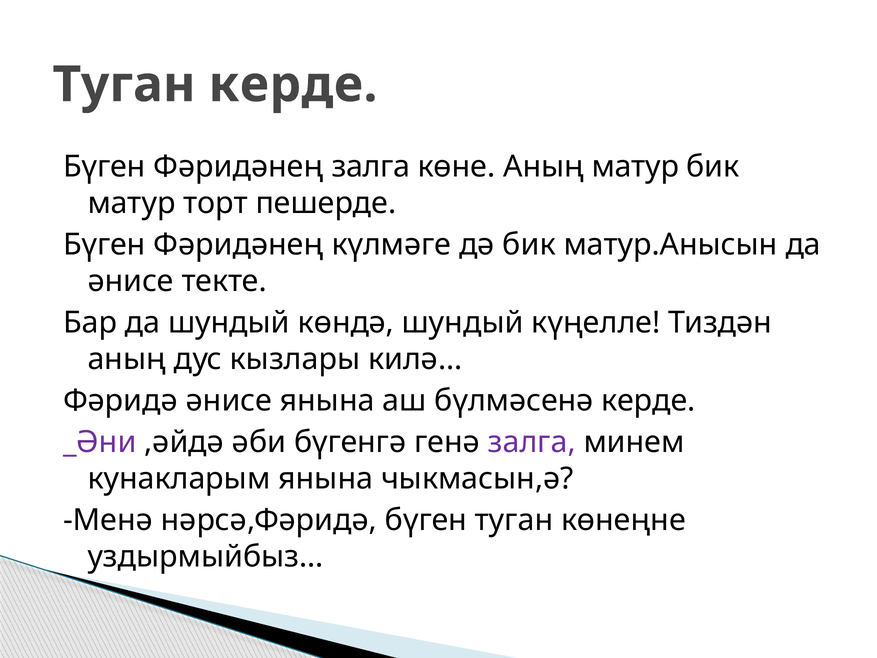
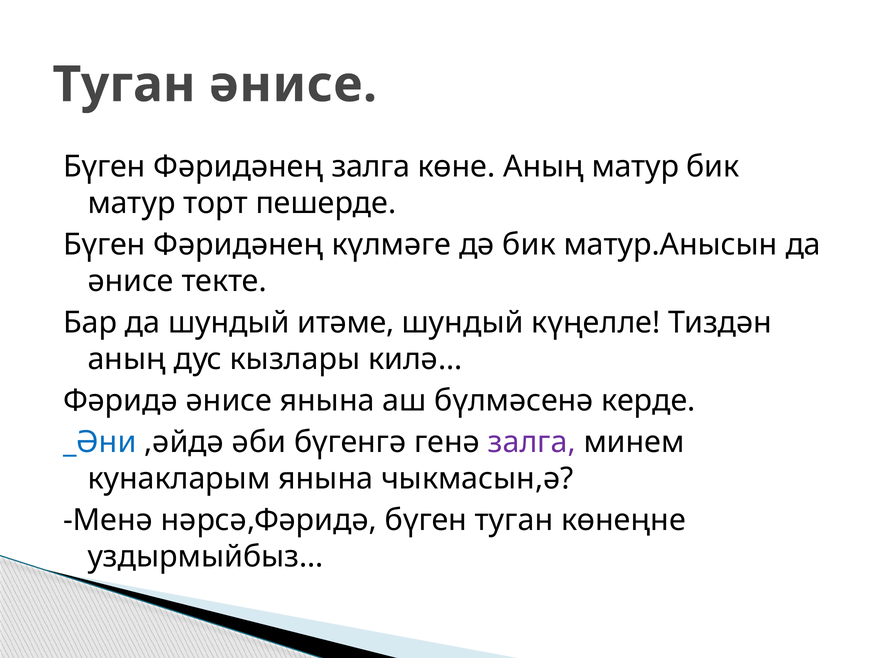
Туган керде: керде -> әнисе (293, 85)
көндә: көндә -> итәме (346, 323)
_Әни colour: purple -> blue (100, 442)
